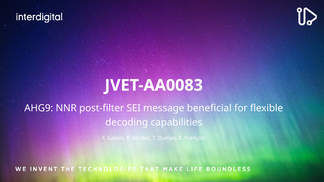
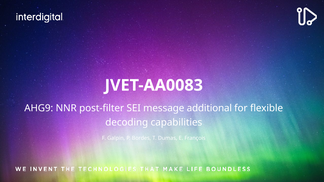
beneficial: beneficial -> additional (209, 108)
